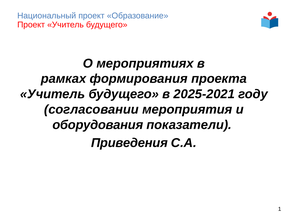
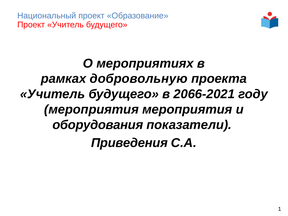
формирования: формирования -> добровольную (139, 79)
2025-2021: 2025-2021 -> 2066-2021 (204, 94)
согласовании: согласовании -> мероприятия (91, 110)
